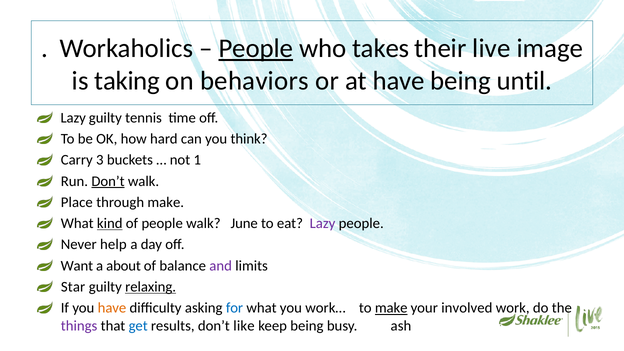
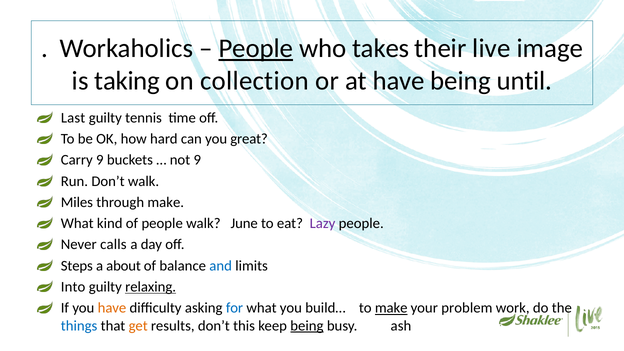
behaviors: behaviors -> collection (255, 81)
Lazy: Lazy -> Last (73, 118)
think: think -> great (249, 139)
Carry 3: 3 -> 9 (100, 160)
not 1: 1 -> 9 (197, 160)
Don’t underline: present -> none (108, 181)
Place: Place -> Miles (77, 202)
kind underline: present -> none (110, 223)
help: help -> calls (113, 245)
Want: Want -> Steps (77, 266)
and colour: purple -> blue (221, 266)
Star: Star -> Into (73, 287)
work…: work… -> build… (325, 308)
involved: involved -> problem (467, 308)
things colour: purple -> blue (79, 326)
get colour: blue -> orange (138, 326)
like: like -> this (244, 326)
being underline: none -> present (307, 326)
